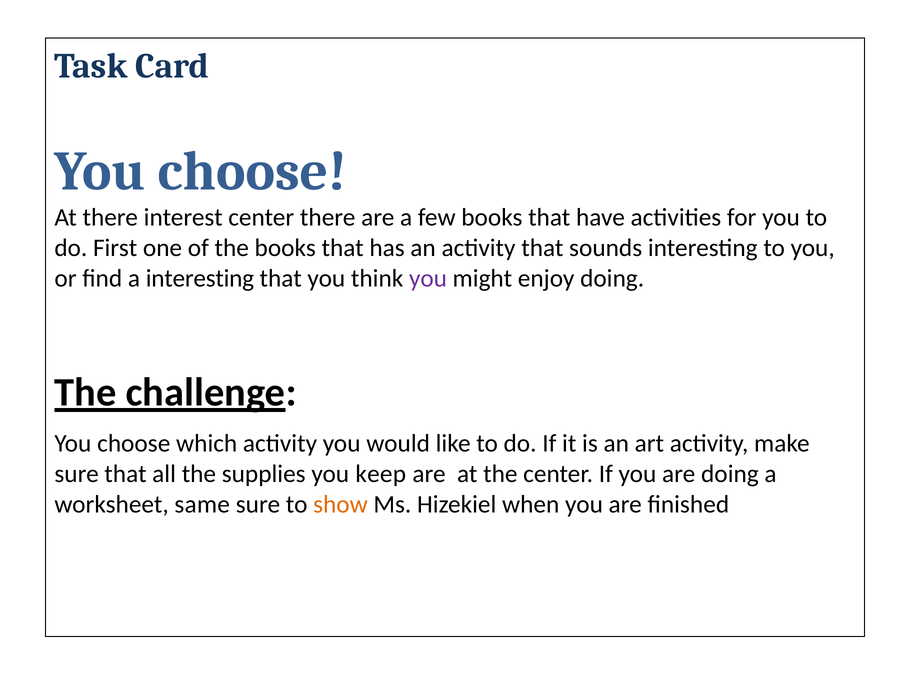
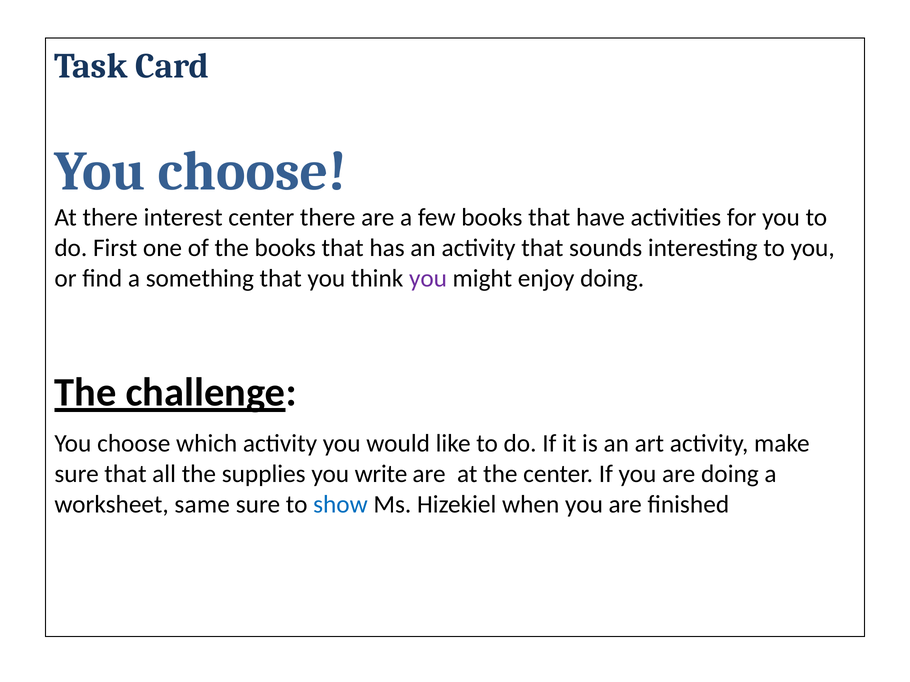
a interesting: interesting -> something (200, 278)
keep: keep -> write (381, 474)
show colour: orange -> blue (340, 505)
